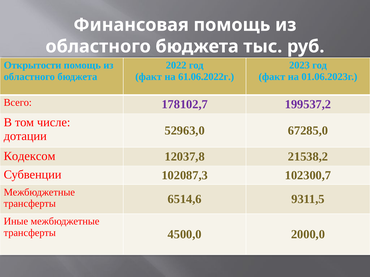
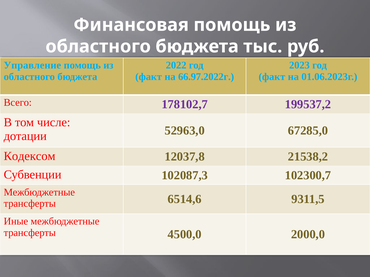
Открытости: Открытости -> Управление (32, 65)
61.06.2022г: 61.06.2022г -> 66.97.2022г (206, 77)
